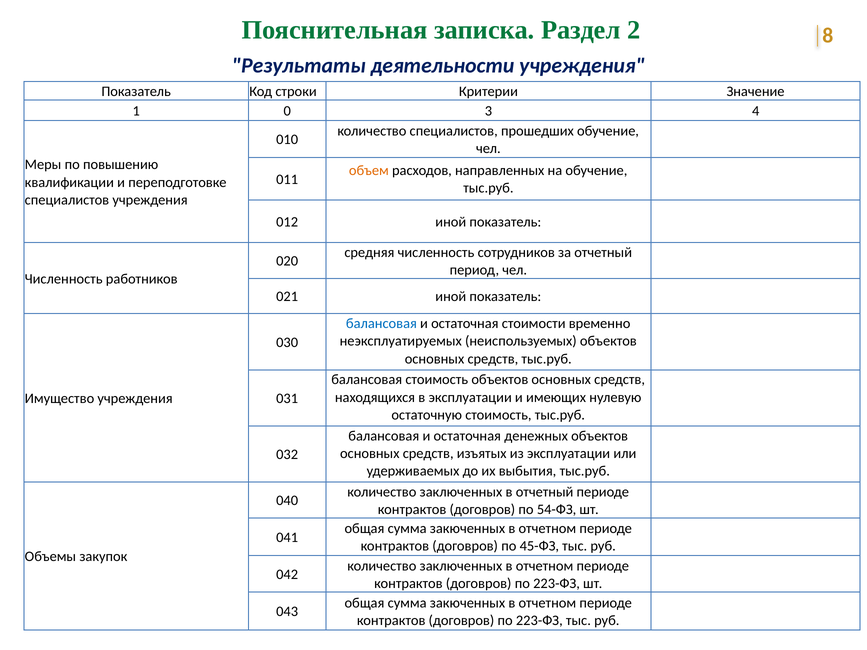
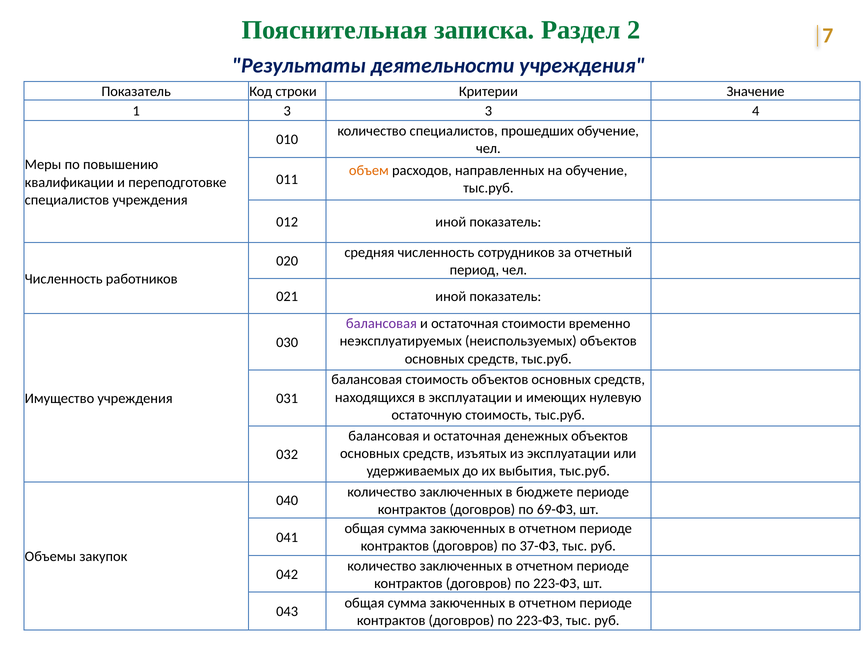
8: 8 -> 7 (828, 36)
1 0: 0 -> 3 (287, 111)
балансовая colour: blue -> purple (381, 324)
в отчетный: отчетный -> бюджете (544, 492)
54-ФЗ: 54-ФЗ -> 69-ФЗ (557, 510)
45-ФЗ: 45-ФЗ -> 37-ФЗ (539, 546)
